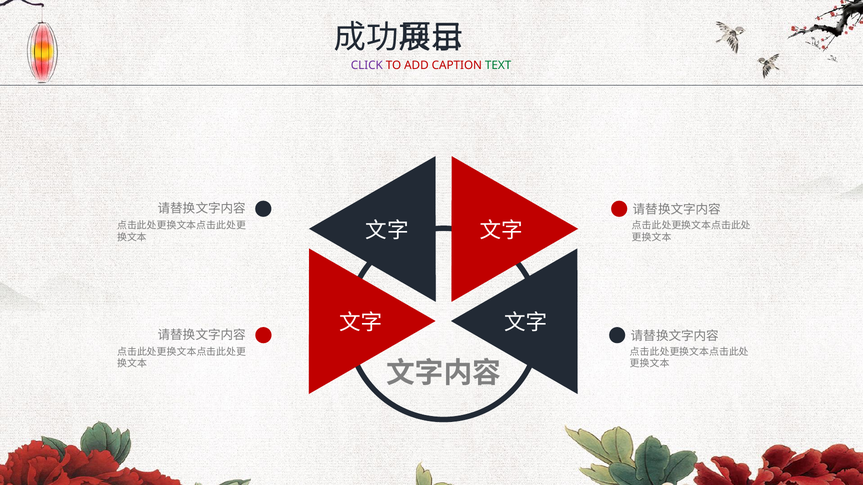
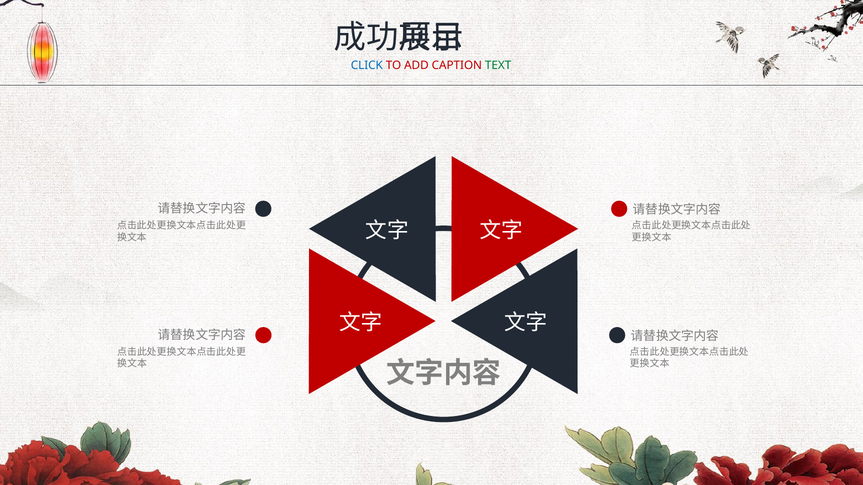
CLICK colour: purple -> blue (367, 65)
